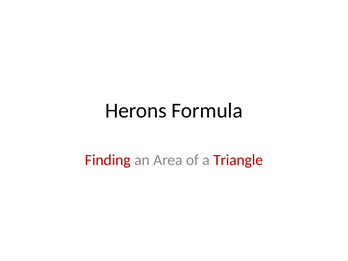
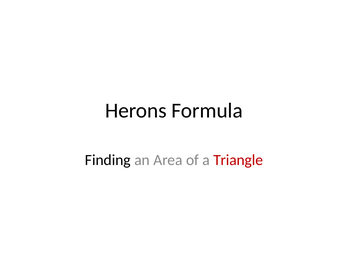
Finding colour: red -> black (108, 160)
